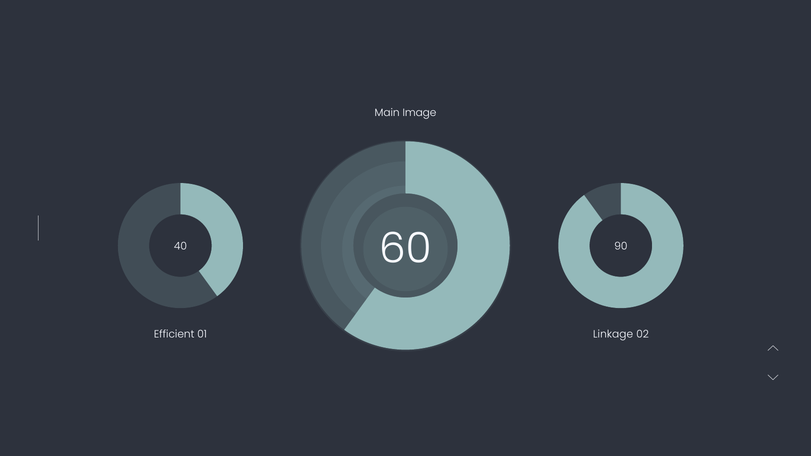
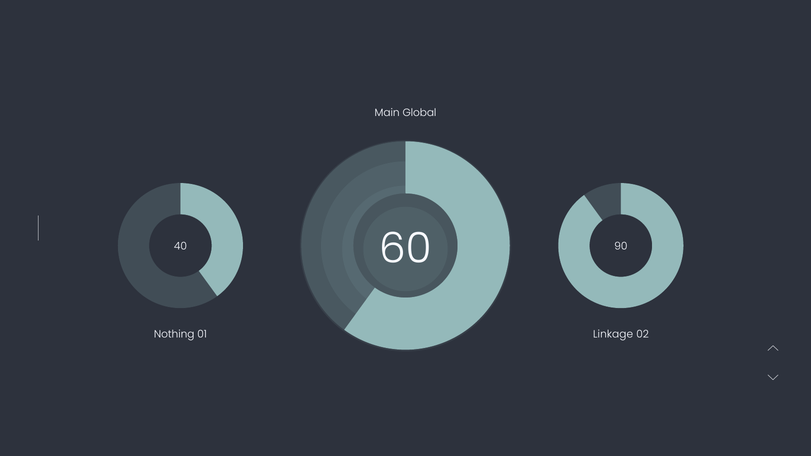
Image: Image -> Global (419, 113)
Efficient: Efficient -> Nothing (174, 334)
